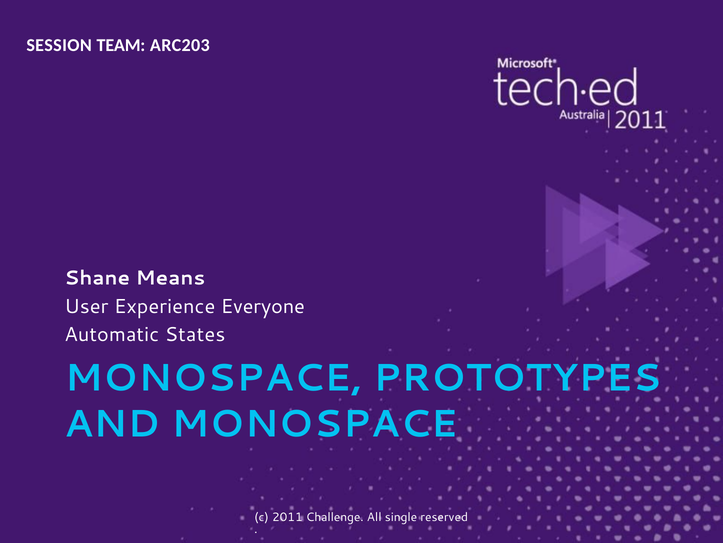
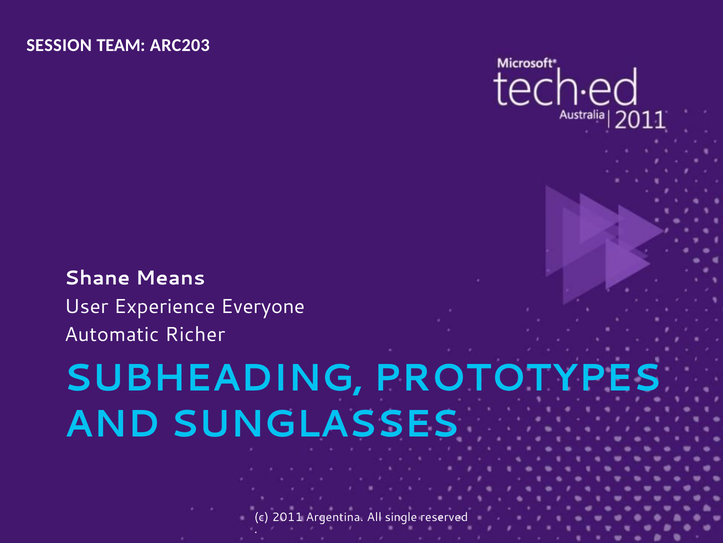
States: States -> Richer (195, 334)
MONOSPACE: MONOSPACE -> SUBHEADING (214, 378)
AND MONOSPACE: MONOSPACE -> SUNGLASSES (315, 423)
Challenge: Challenge -> Argentina (335, 517)
